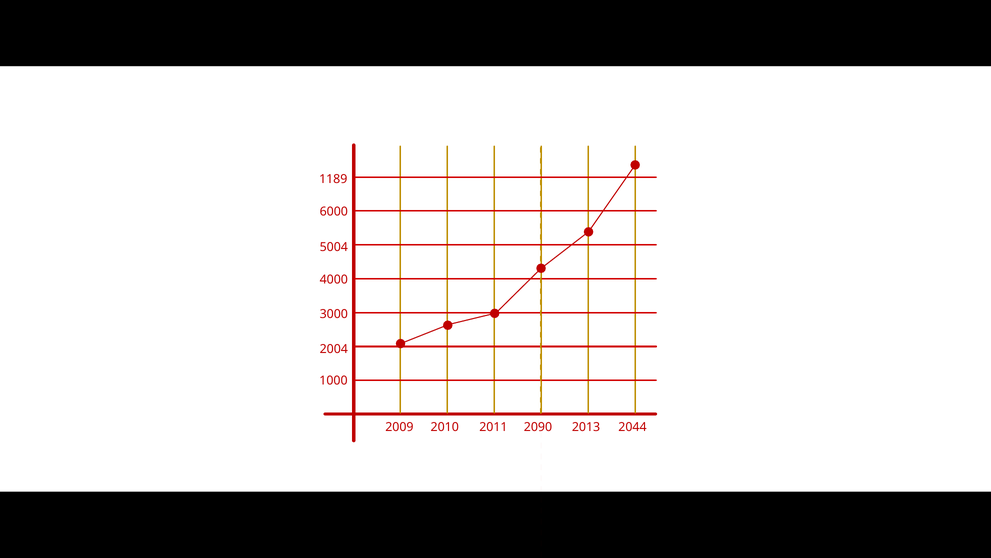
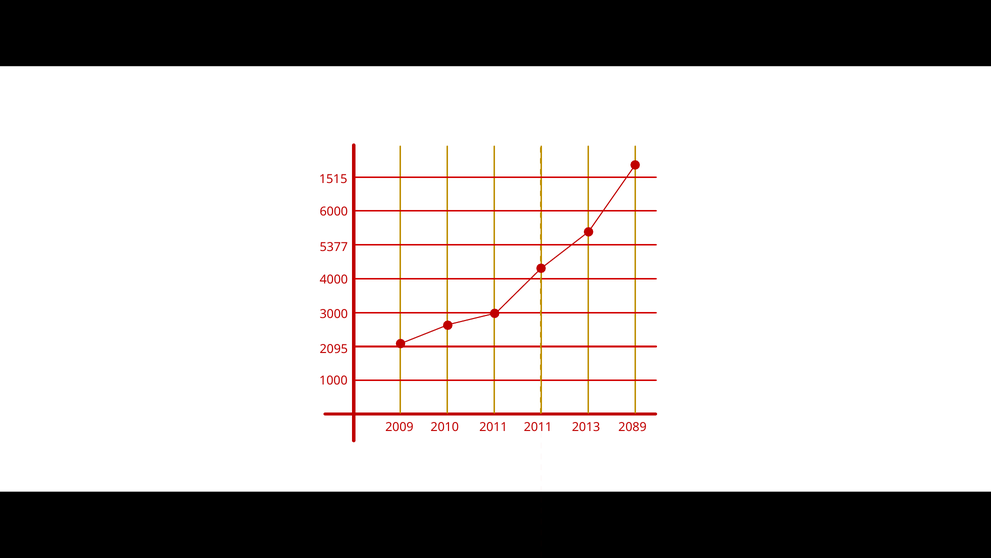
1189: 1189 -> 1515 (333, 179)
5004: 5004 -> 5377 (334, 247)
2004: 2004 -> 2095 (334, 349)
2011 2090: 2090 -> 2011 (538, 427)
2044: 2044 -> 2089 (632, 427)
